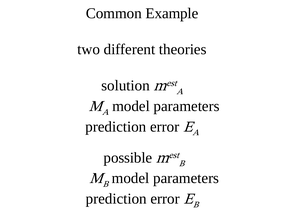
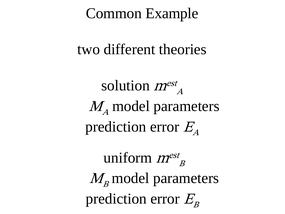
possible: possible -> uniform (128, 157)
